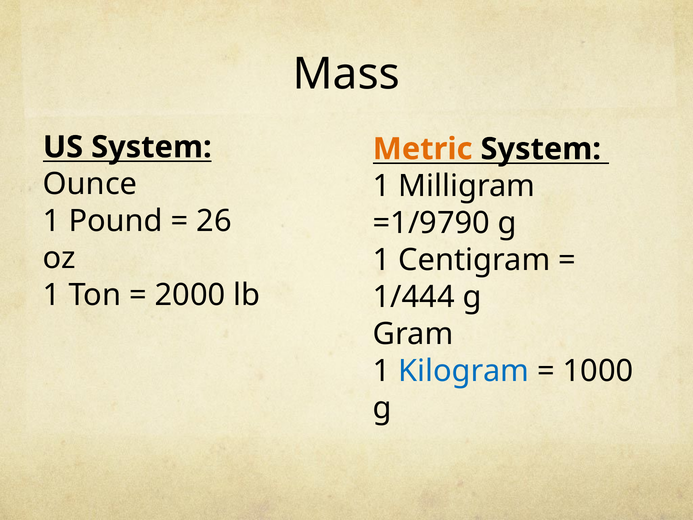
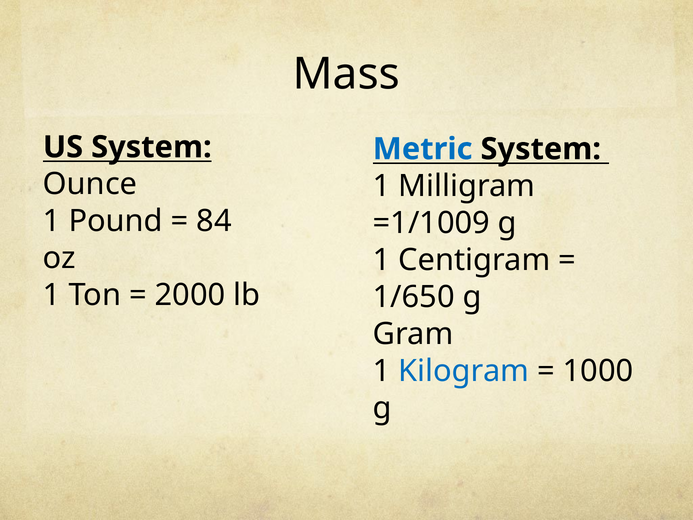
Metric colour: orange -> blue (423, 149)
26: 26 -> 84 (214, 221)
=1/9790: =1/9790 -> =1/1009 (431, 223)
1/444: 1/444 -> 1/650 (414, 297)
